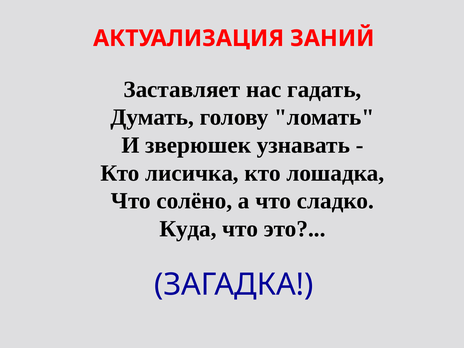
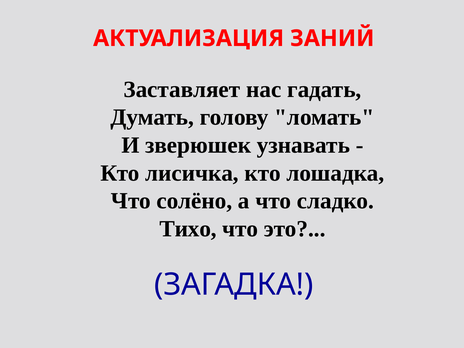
Куда: Куда -> Тихо (188, 229)
